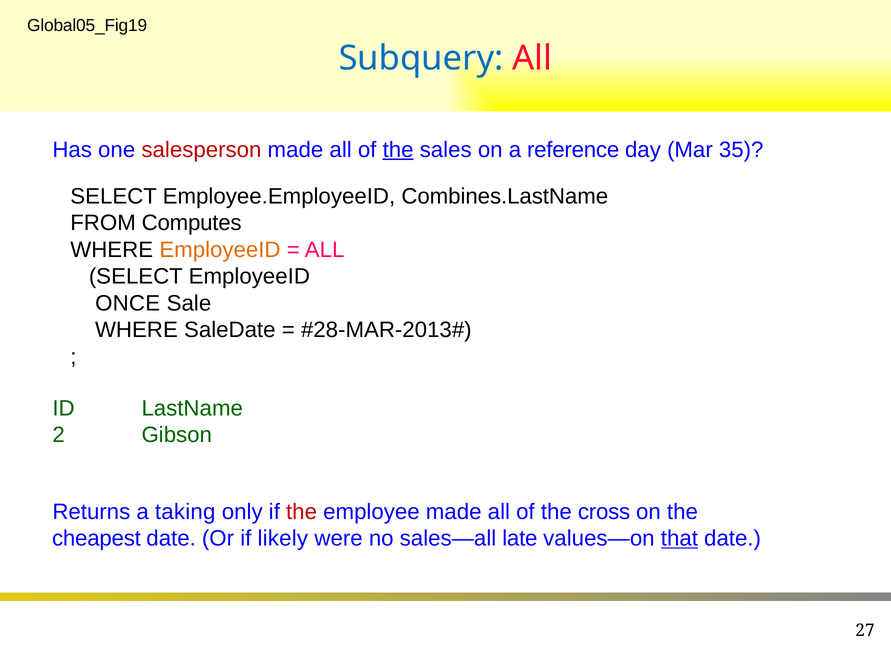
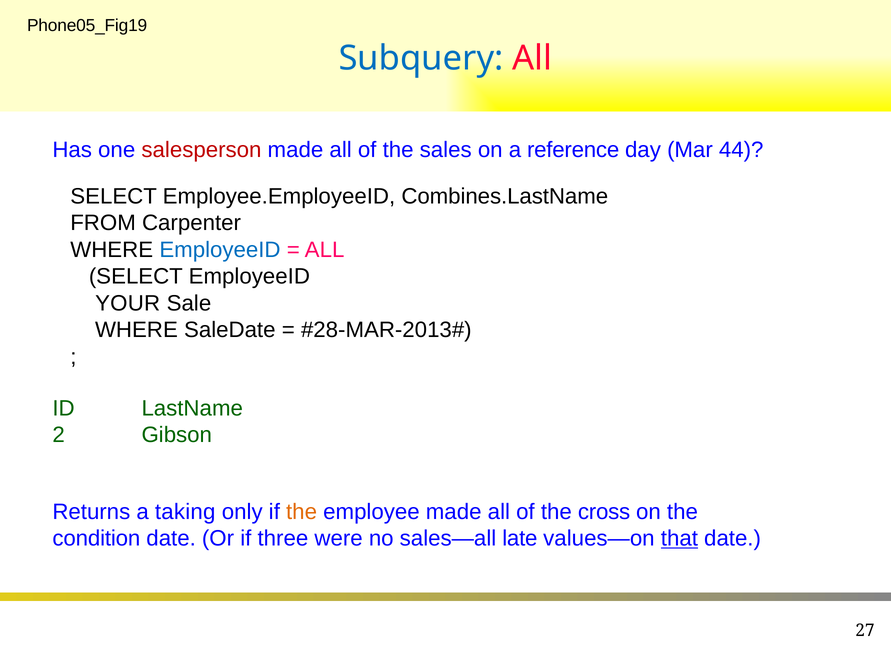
Global05_Fig19: Global05_Fig19 -> Phone05_Fig19 (87, 26)
the underline: present -> none (398, 150)
35: 35 -> 44 (741, 150)
Computes: Computes -> Carpenter (192, 223)
EmployeeID colour: orange -> blue (220, 250)
ONCE: ONCE -> YOUR (128, 303)
the colour: red -> orange (302, 512)
cheapest: cheapest -> condition (96, 539)
likely: likely -> three (283, 539)
